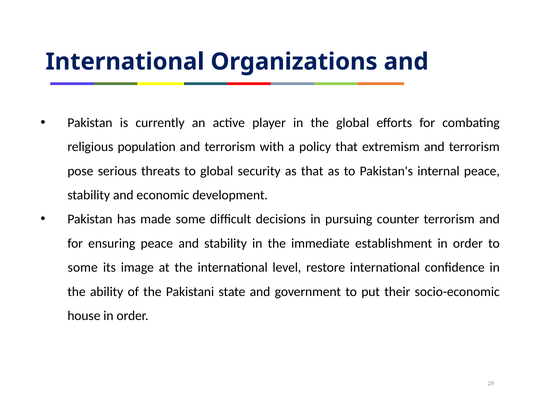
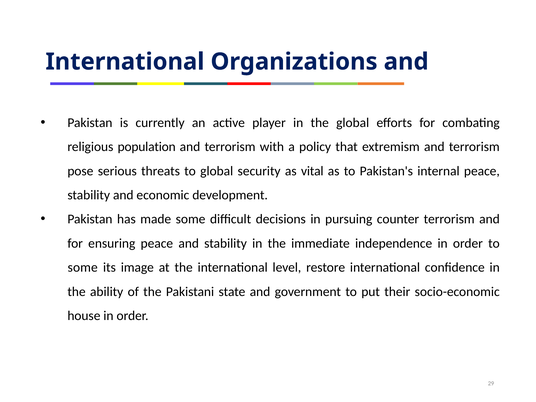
as that: that -> vital (312, 171)
establishment: establishment -> independence (394, 243)
